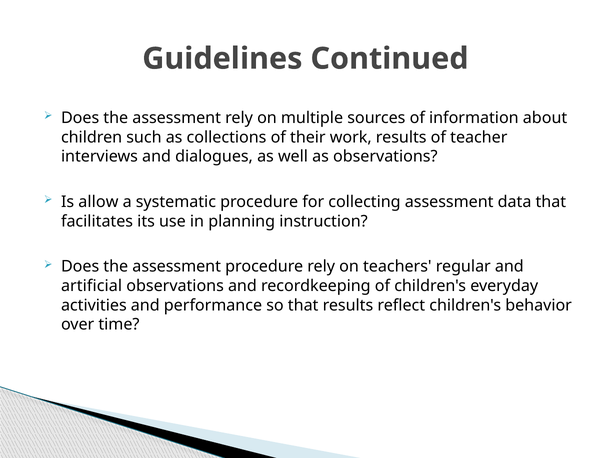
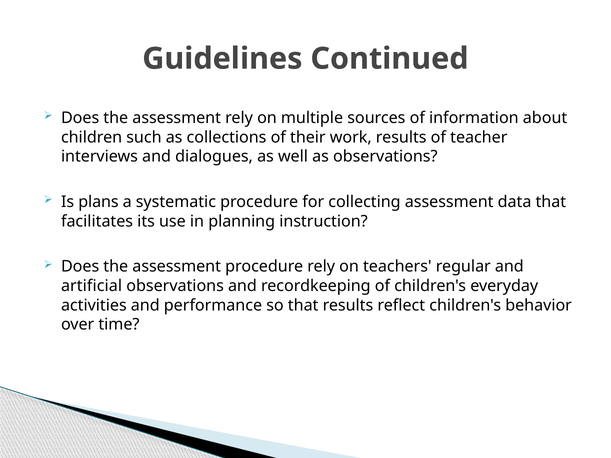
allow: allow -> plans (98, 202)
